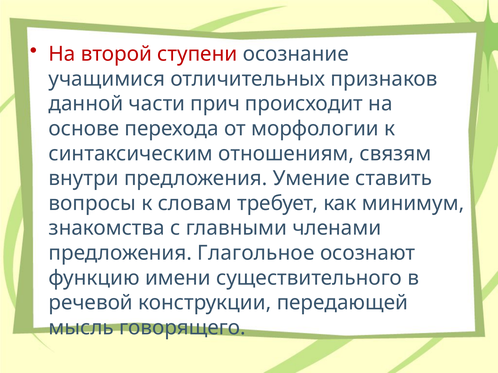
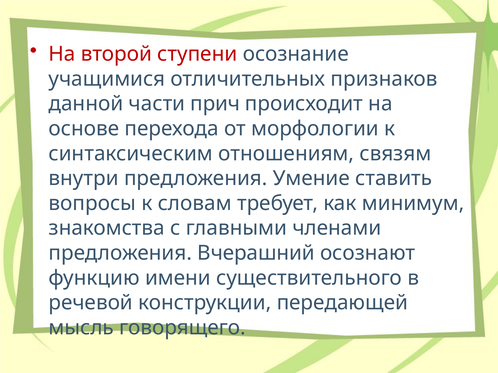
Глагольное: Глагольное -> Вчерашний (256, 253)
